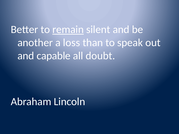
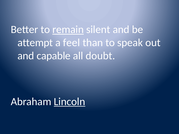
another: another -> attempt (35, 43)
loss: loss -> feel (72, 43)
Lincoln underline: none -> present (70, 102)
